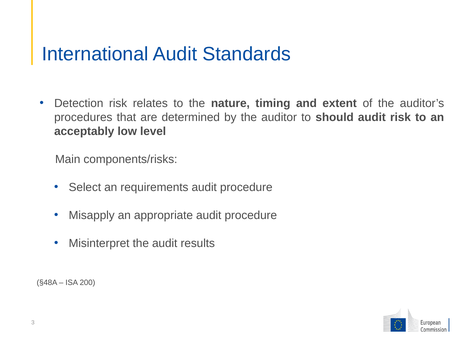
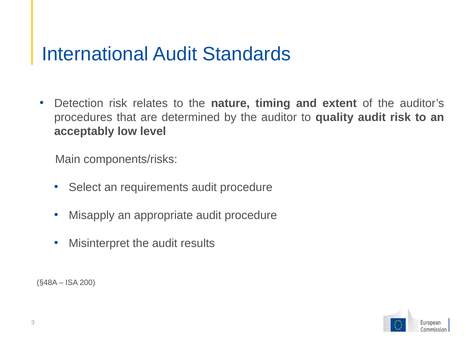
should: should -> quality (335, 117)
